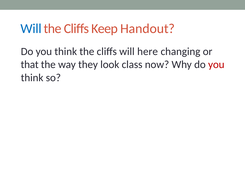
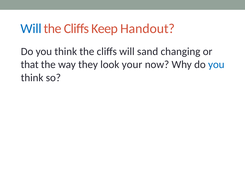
here: here -> sand (148, 51)
class: class -> your (132, 64)
you colour: red -> blue (216, 64)
